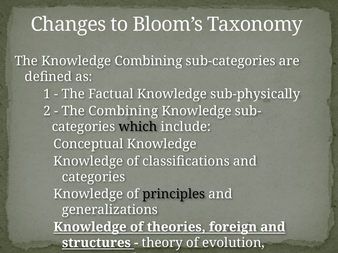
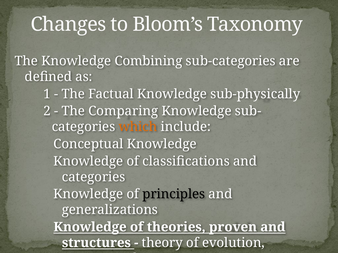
The Combining: Combining -> Comparing (123, 111)
which colour: black -> orange (138, 127)
foreign: foreign -> proven (233, 227)
